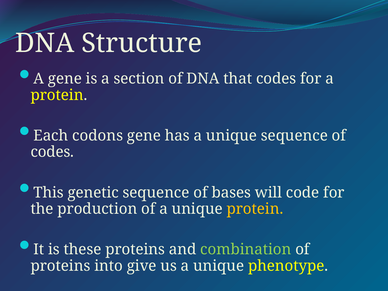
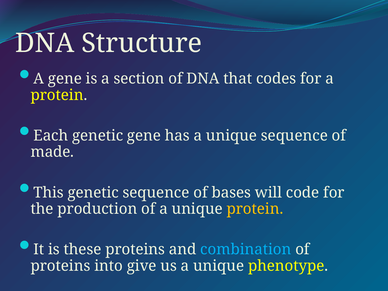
Each codons: codons -> genetic (98, 136)
codes: codes -> made (52, 152)
combination colour: light green -> light blue (246, 249)
